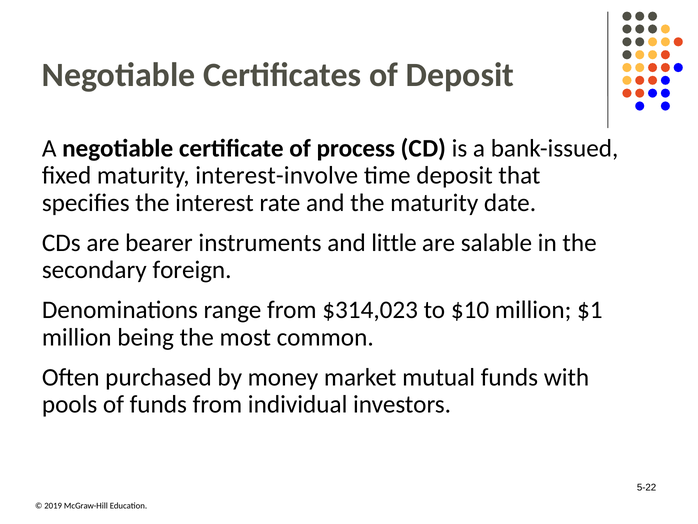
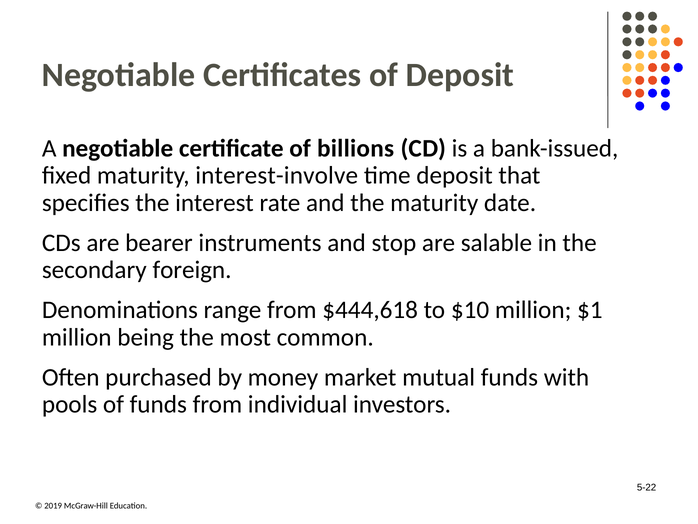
process: process -> billions (356, 148)
little: little -> stop (394, 243)
$314,023: $314,023 -> $444,618 (370, 310)
